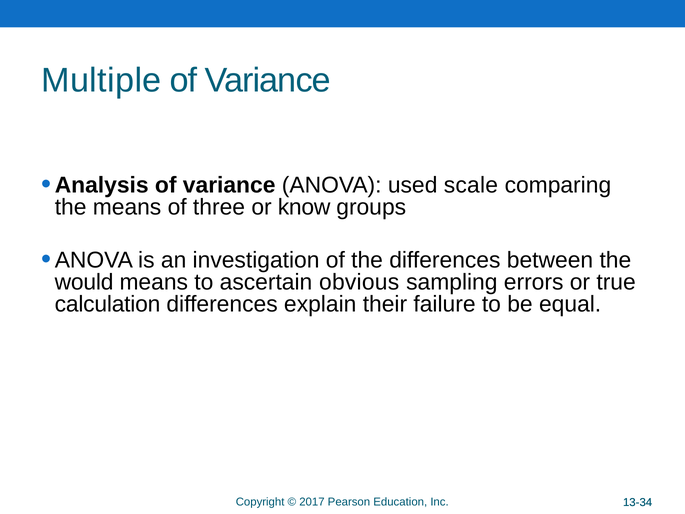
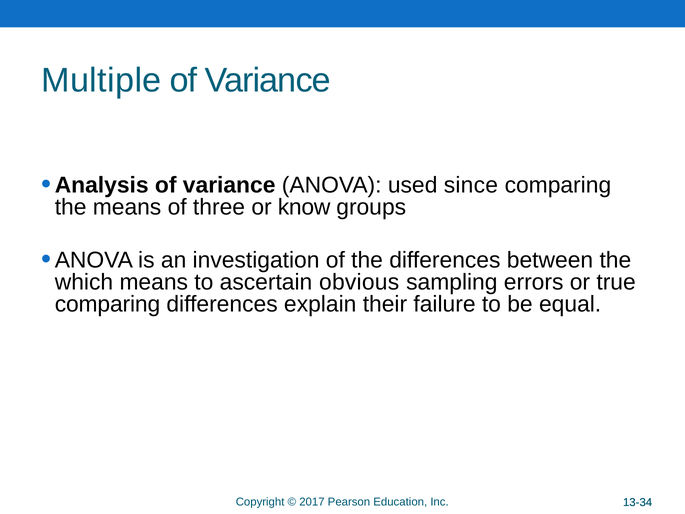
scale: scale -> since (471, 185)
would: would -> which (84, 282)
calculation: calculation -> comparing (108, 304)
